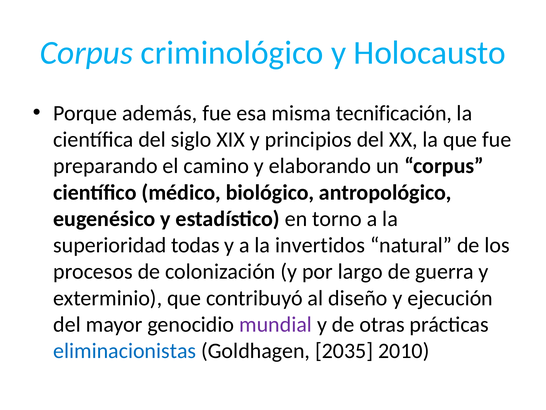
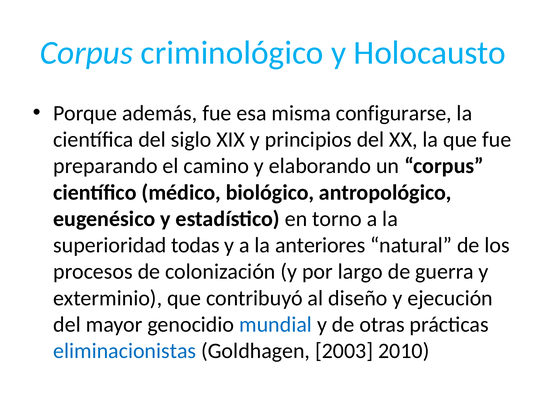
tecnificación: tecnificación -> configurarse (394, 113)
invertidos: invertidos -> anteriores (320, 245)
mundial colour: purple -> blue (276, 324)
2035: 2035 -> 2003 (344, 351)
